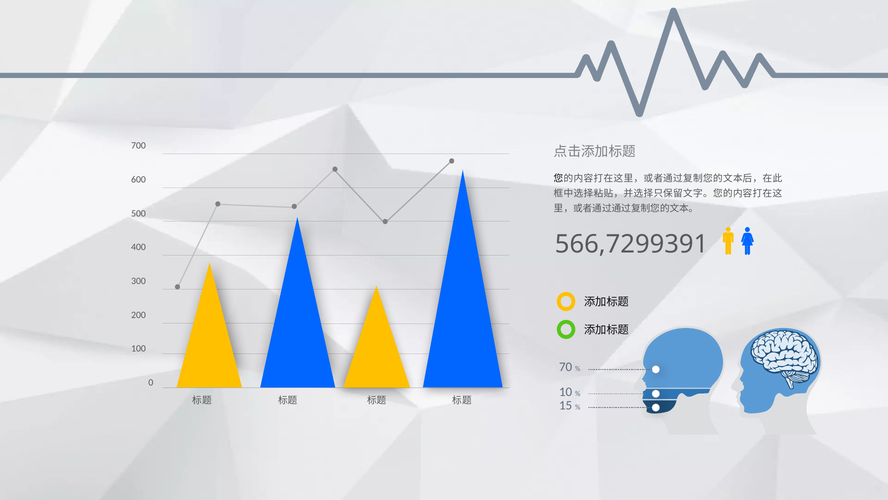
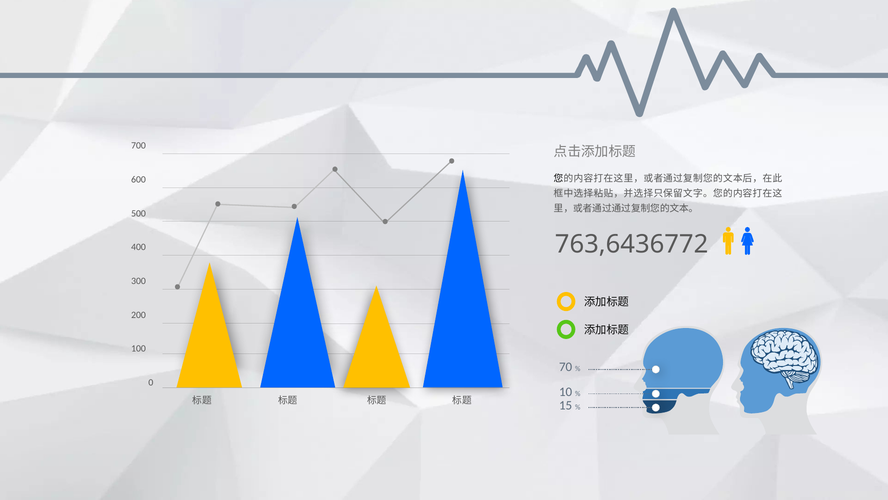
566,7299391: 566,7299391 -> 763,6436772 (632, 244)
